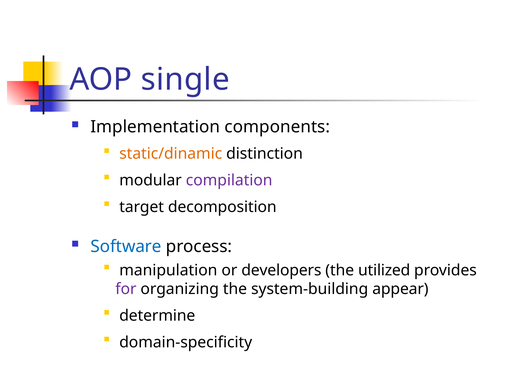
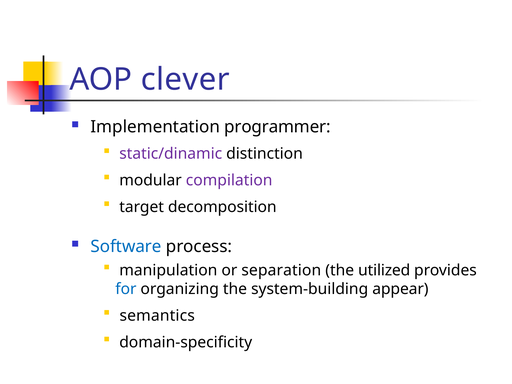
single: single -> clever (185, 79)
components: components -> programmer (277, 127)
static/dinamic colour: orange -> purple (171, 154)
developers: developers -> separation (281, 270)
for colour: purple -> blue (126, 289)
determine: determine -> semantics (157, 316)
